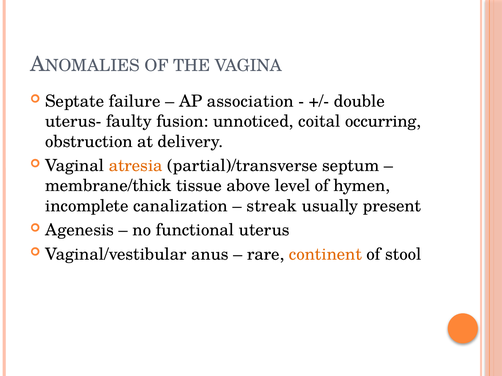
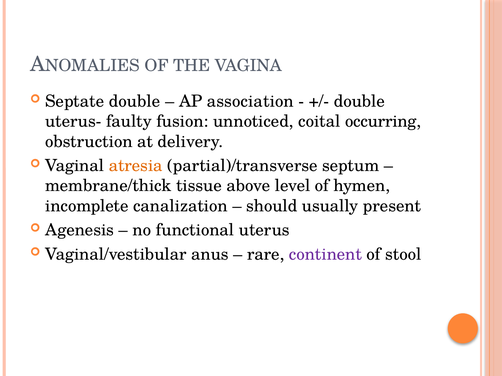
Septate failure: failure -> double (135, 102)
streak: streak -> should (272, 206)
continent colour: orange -> purple (325, 255)
